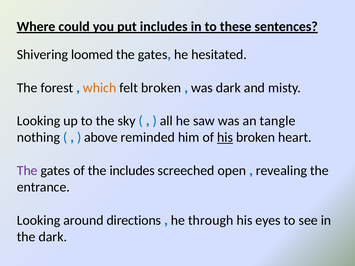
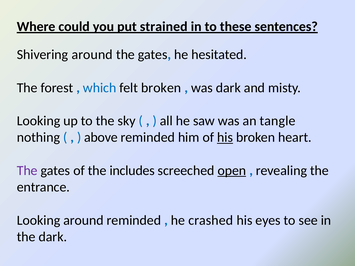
put includes: includes -> strained (164, 27)
Shivering loomed: loomed -> around (92, 55)
which colour: orange -> blue (100, 88)
open underline: none -> present (232, 171)
around directions: directions -> reminded (134, 220)
through: through -> crashed (211, 220)
